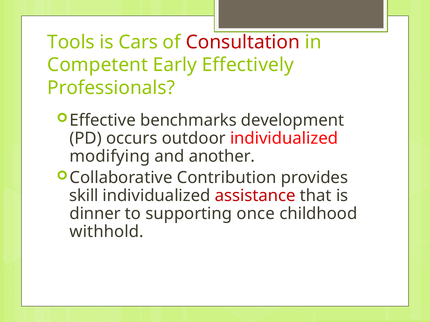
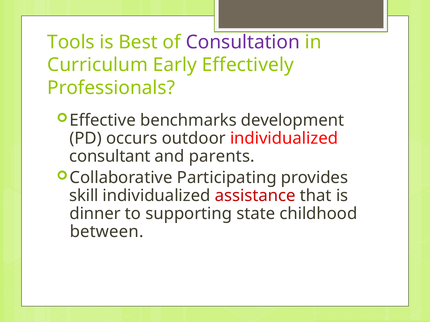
Cars: Cars -> Best (138, 42)
Consultation colour: red -> purple (243, 42)
Competent: Competent -> Curriculum (98, 65)
modifying: modifying -> consultant (110, 157)
another: another -> parents (222, 157)
Contribution: Contribution -> Participating (227, 178)
once: once -> state (256, 214)
withhold: withhold -> between (107, 232)
